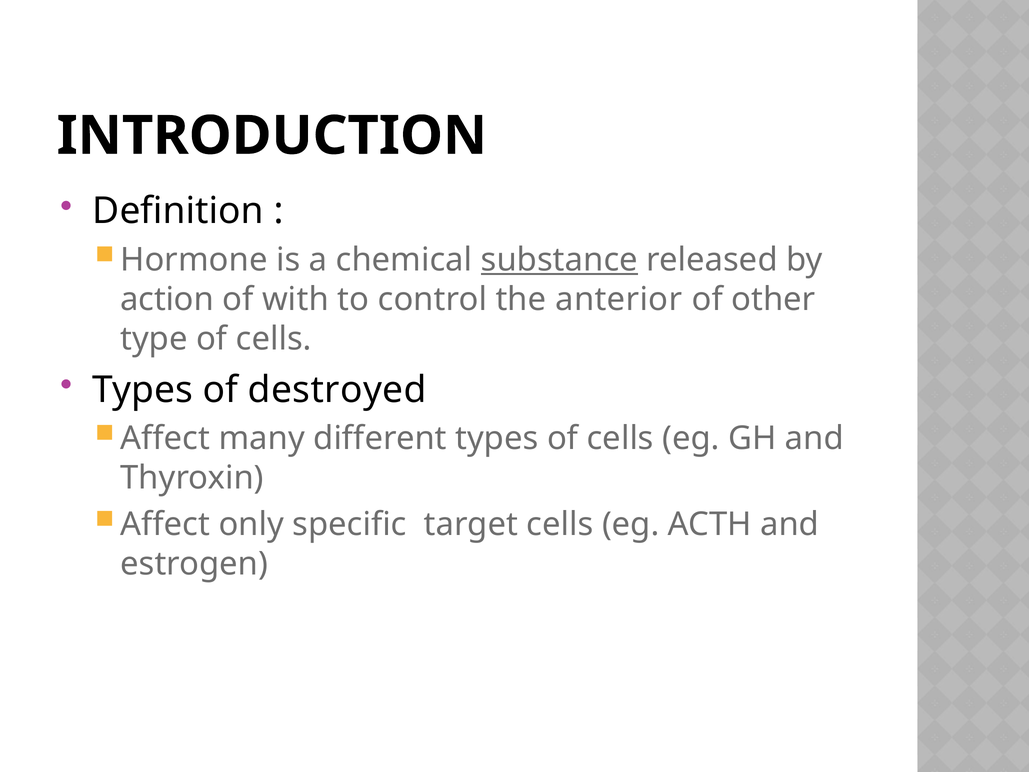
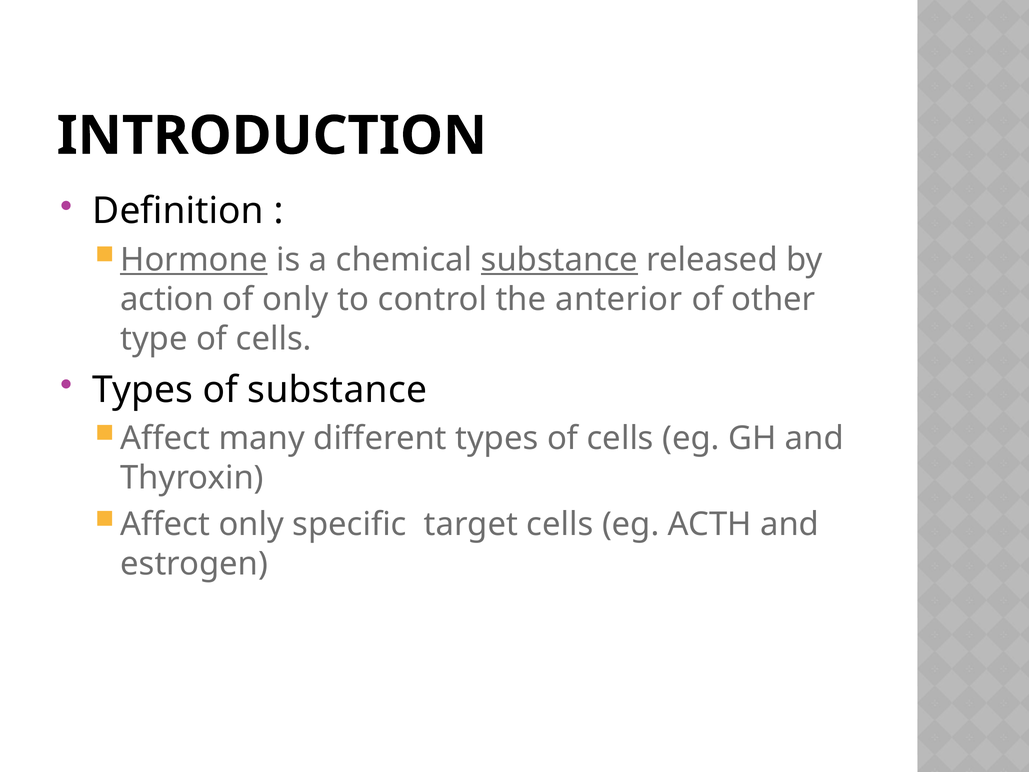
Hormone underline: none -> present (194, 260)
of with: with -> only (295, 299)
of destroyed: destroyed -> substance (337, 390)
